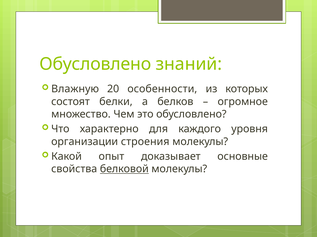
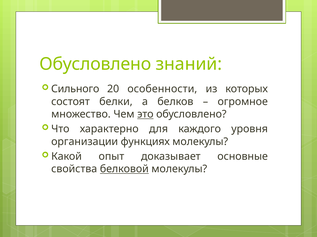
Влажную: Влажную -> Сильного (75, 89)
это underline: none -> present (145, 115)
строения: строения -> функциях (145, 142)
